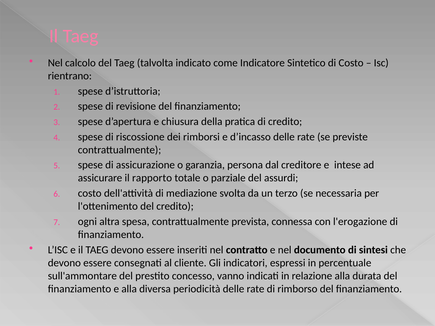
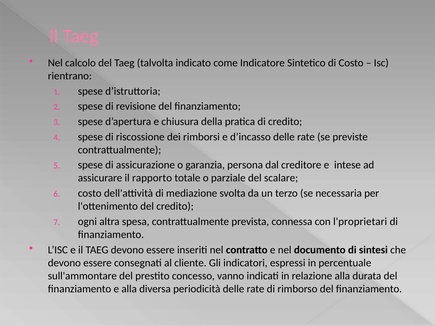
assurdi: assurdi -> scalare (281, 178)
l'erogazione: l'erogazione -> l'proprietari (360, 222)
